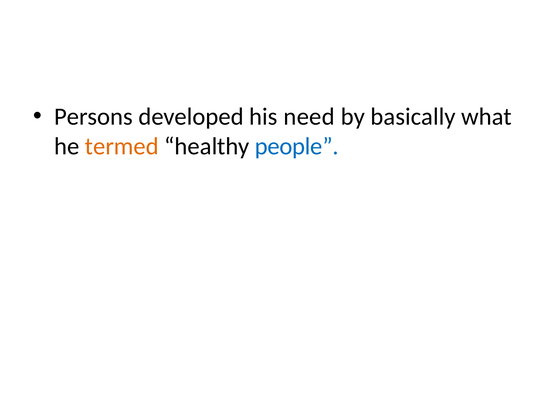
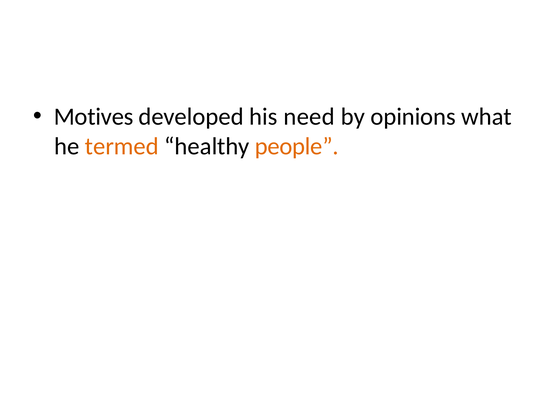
Persons: Persons -> Motives (94, 116)
basically: basically -> opinions (413, 116)
people colour: blue -> orange (297, 146)
